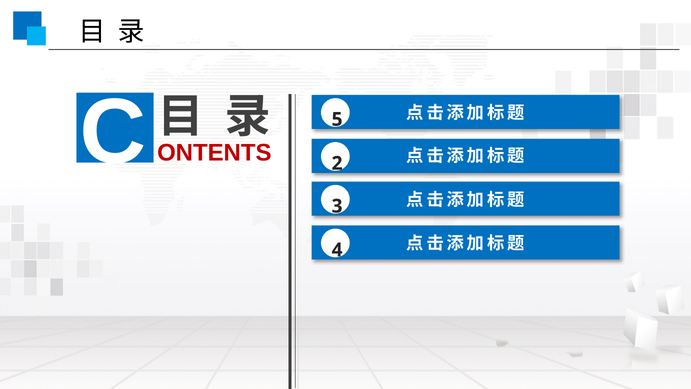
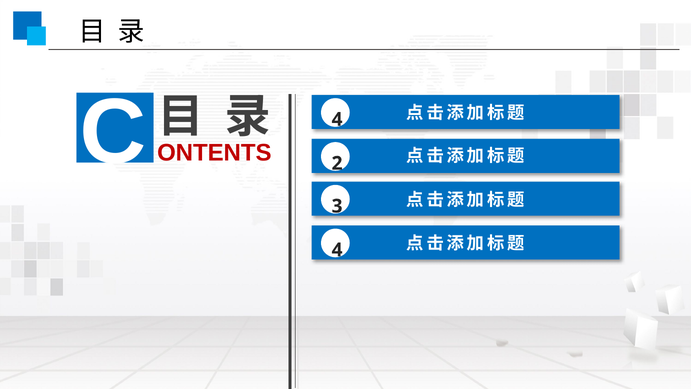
C 5: 5 -> 4 (337, 119)
